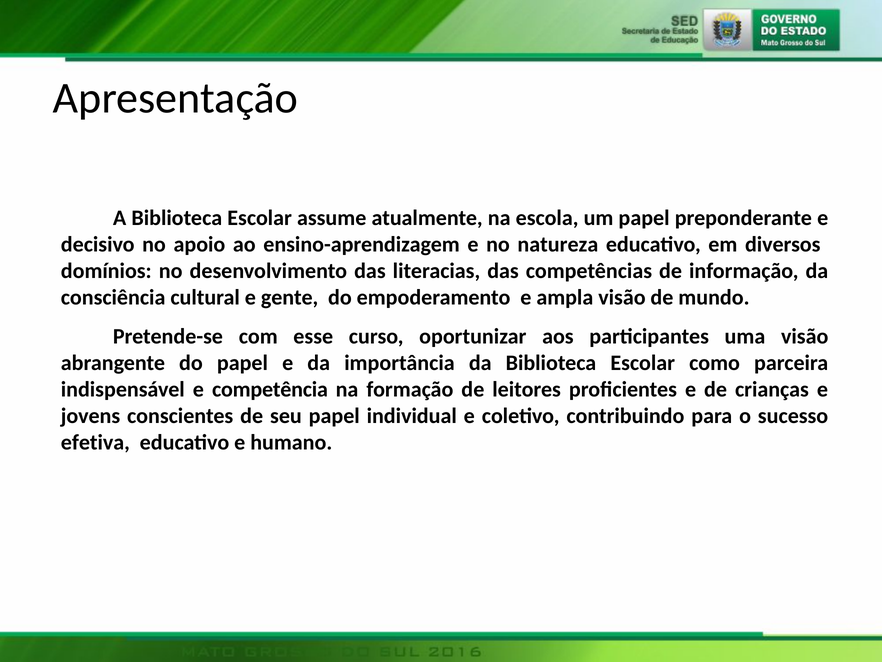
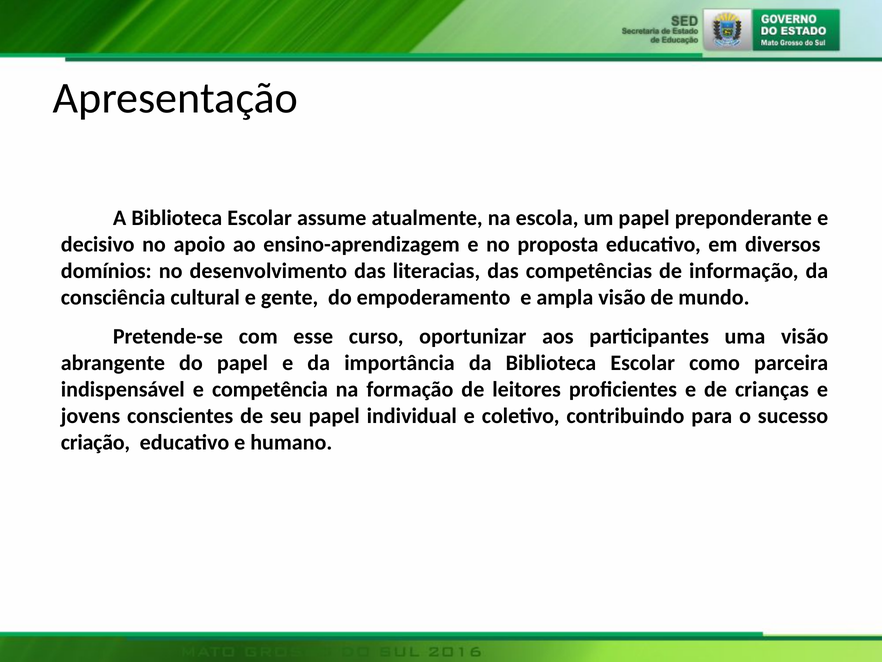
natureza: natureza -> proposta (558, 244)
efetiva: efetiva -> criação (95, 442)
